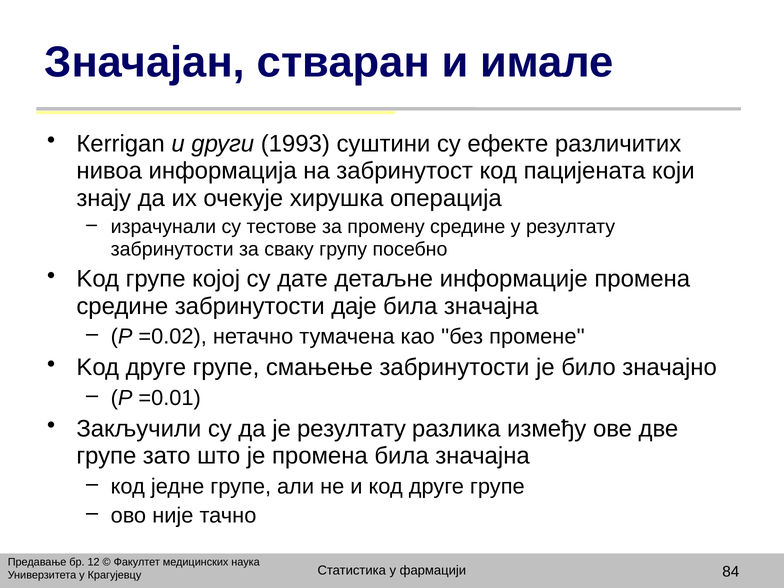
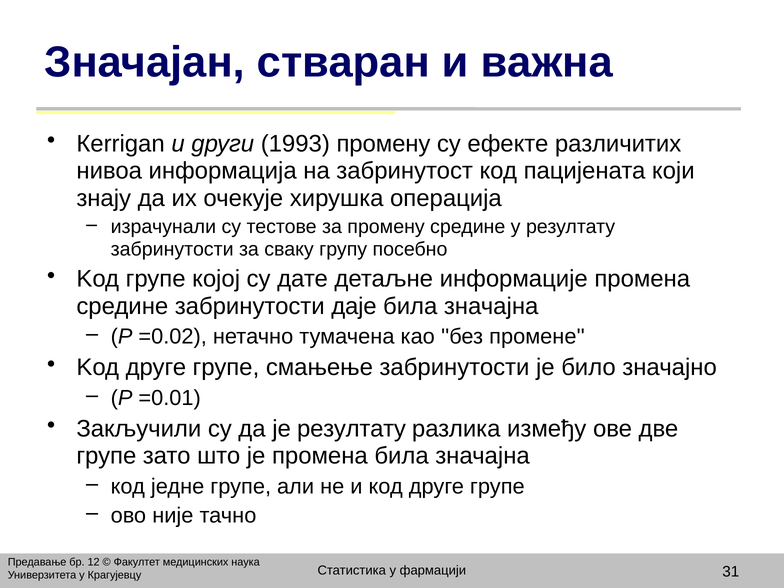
имале: имале -> важна (547, 63)
1993 суштини: суштини -> промену (383, 144)
84: 84 -> 31 (731, 572)
